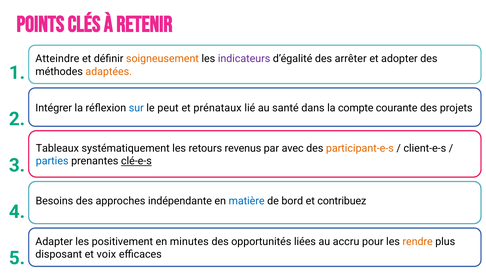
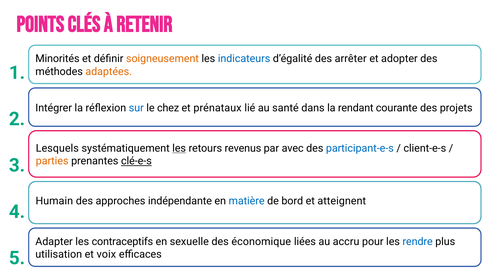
Atteindre: Atteindre -> Minorités (57, 59)
indicateurs colour: purple -> blue (244, 59)
peut: peut -> chez (168, 108)
compte: compte -> rendant (356, 108)
Tableaux: Tableaux -> Lesquels (57, 148)
les underline: none -> present (179, 148)
participant-e-s colour: orange -> blue (360, 148)
parties colour: blue -> orange (52, 161)
Besoins: Besoins -> Humain (54, 200)
contribuez: contribuez -> atteignent (342, 200)
positivement: positivement -> contraceptifs (122, 241)
minutes: minutes -> sexuelle (189, 241)
opportunités: opportunités -> économique (261, 241)
rendre colour: orange -> blue (418, 241)
disposant: disposant -> utilisation (59, 254)
